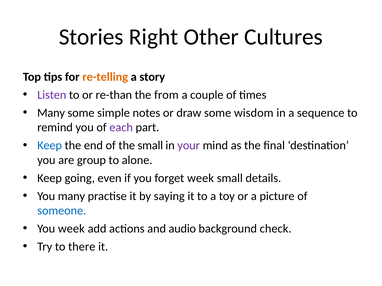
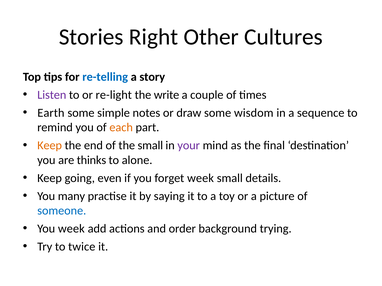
re-telling colour: orange -> blue (105, 77)
re-than: re-than -> re-light (114, 95)
from: from -> write (167, 95)
Many: Many -> Earth (51, 113)
each colour: purple -> orange (121, 128)
Keep colour: blue -> orange (50, 146)
group: group -> thinks (91, 160)
audio: audio -> order (182, 229)
check: check -> trying (276, 229)
there: there -> twice (82, 247)
